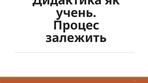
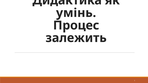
учень: учень -> умінь (76, 13)
